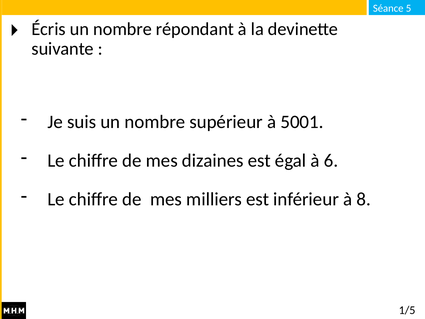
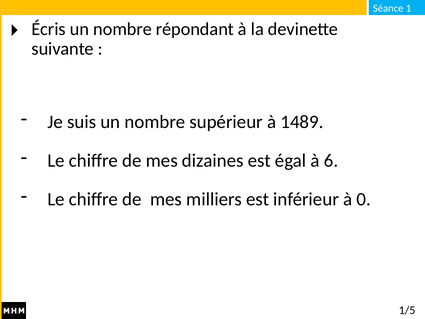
5: 5 -> 1 (409, 8)
5001: 5001 -> 1489 (302, 122)
8: 8 -> 0 (364, 199)
